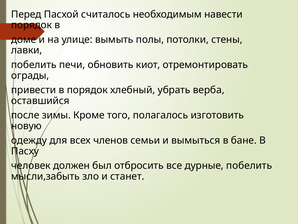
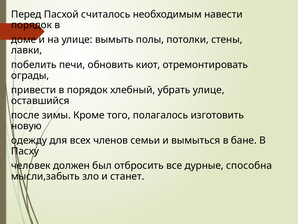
убрать верба: верба -> улице (209, 90)
дурные побелить: побелить -> способна (249, 165)
